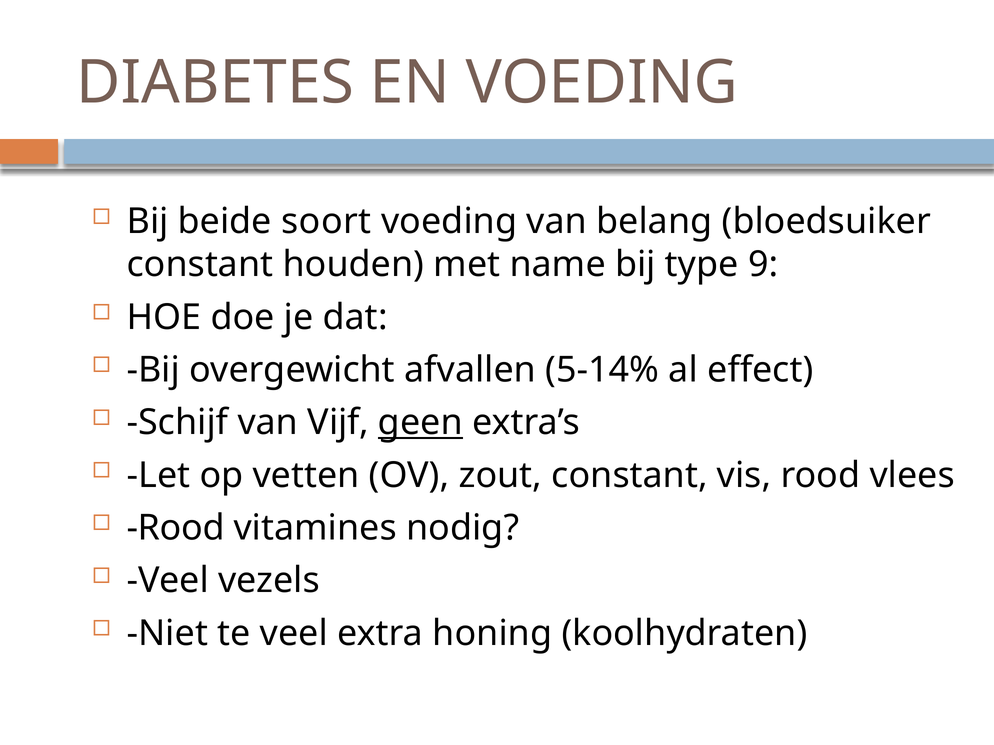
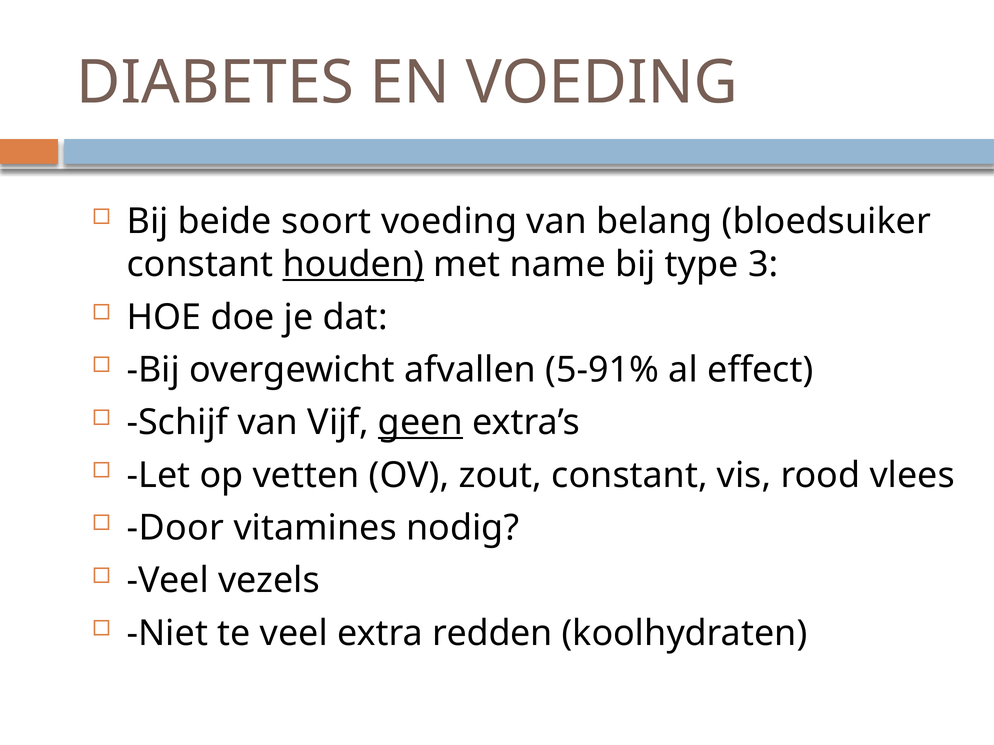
houden underline: none -> present (353, 265)
9: 9 -> 3 (763, 265)
5-14%: 5-14% -> 5-91% (602, 370)
Rood: Rood -> Door (175, 528)
honing: honing -> redden (492, 634)
